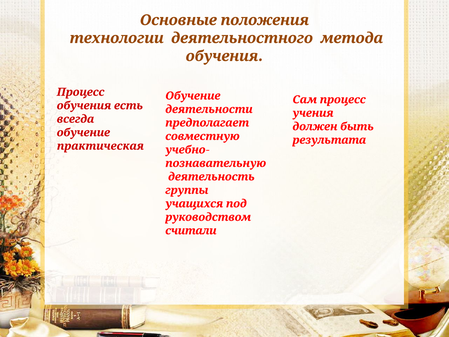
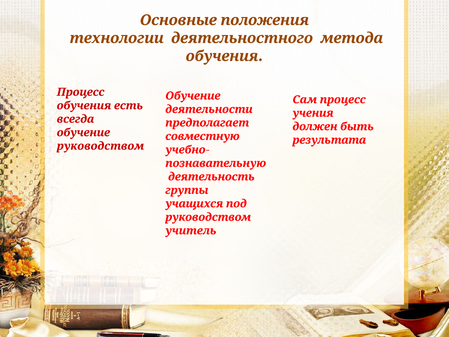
практическая: практическая -> руководством (100, 146)
считали: считали -> учитель (191, 230)
